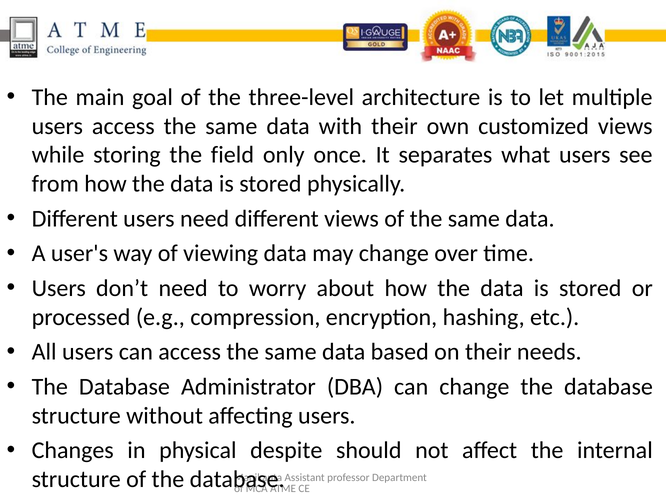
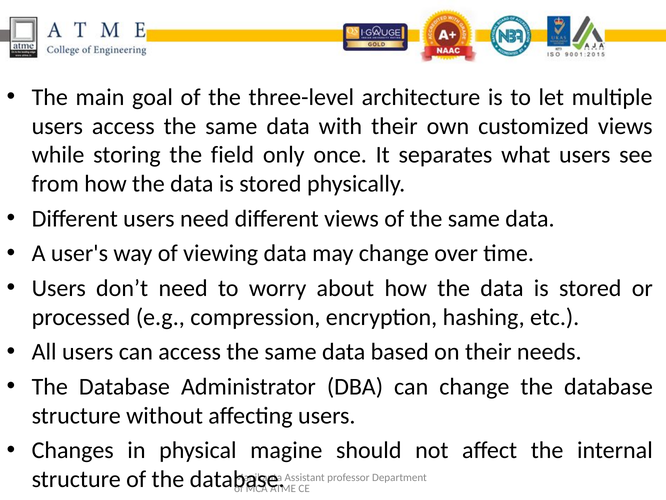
despite: despite -> magine (286, 450)
